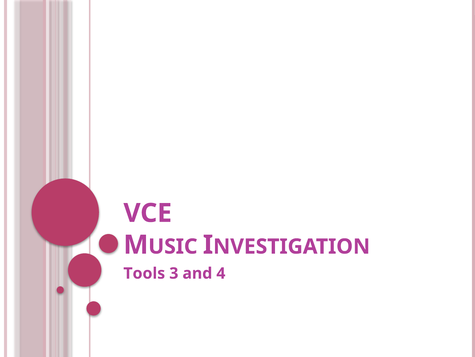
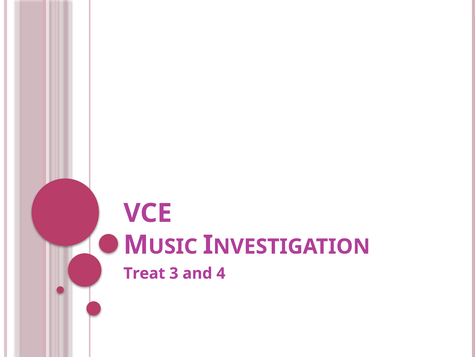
Tools: Tools -> Treat (144, 273)
